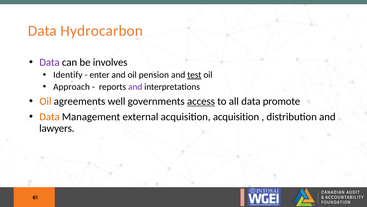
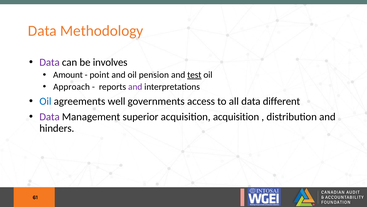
Hydrocarbon: Hydrocarbon -> Methodology (102, 31)
Identify: Identify -> Amount (68, 75)
enter: enter -> point (99, 75)
Oil colour: orange -> blue (45, 101)
access underline: present -> none (201, 101)
promote: promote -> different (281, 101)
Data colour: orange -> purple (50, 116)
external: external -> superior (140, 116)
lawyers: lawyers -> hinders (57, 128)
